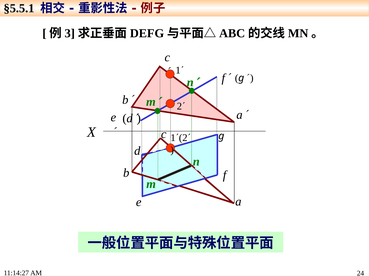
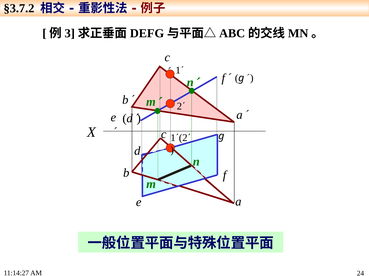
§5.5.1: §5.5.1 -> §3.7.2 (19, 8)
